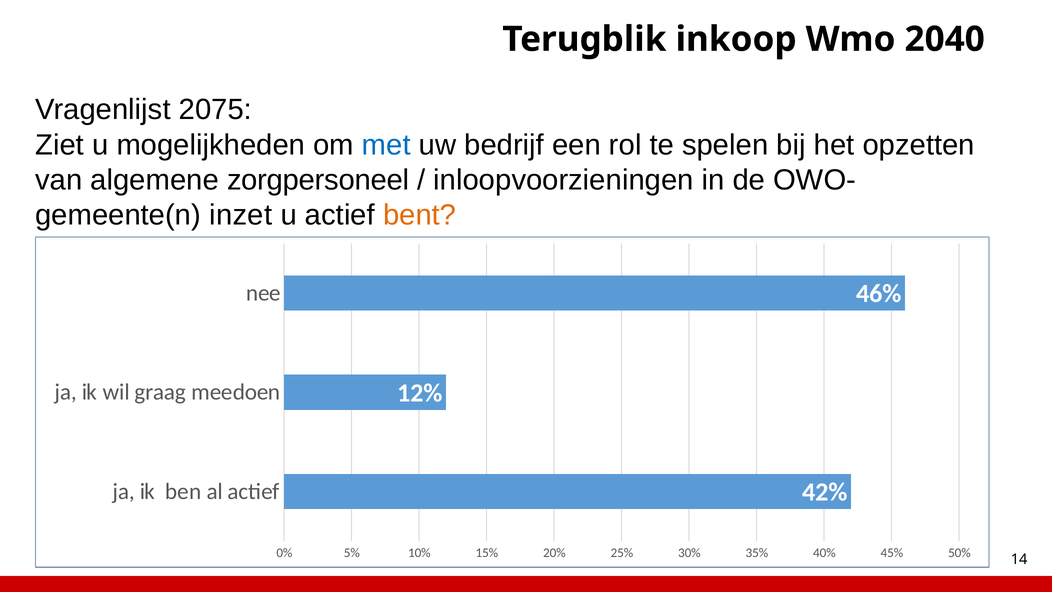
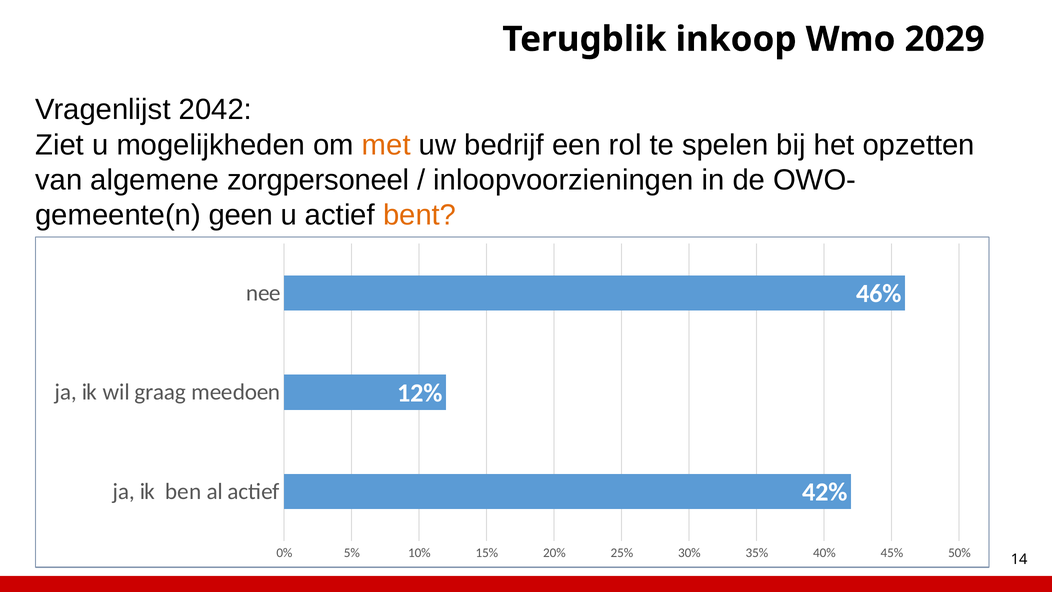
2040: 2040 -> 2029 (945, 39)
2075: 2075 -> 2042 (215, 110)
met colour: blue -> orange (386, 145)
inzet: inzet -> geen (241, 215)
